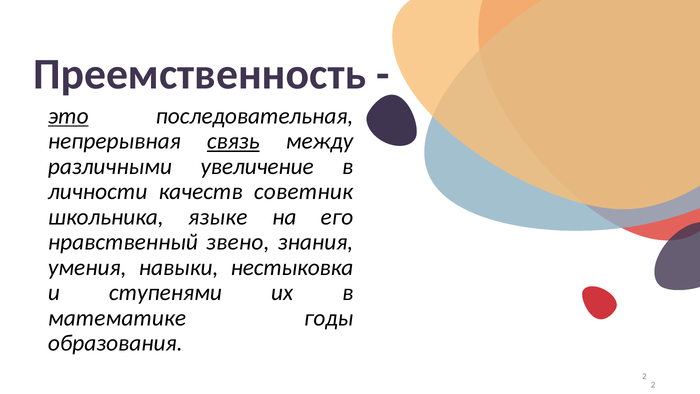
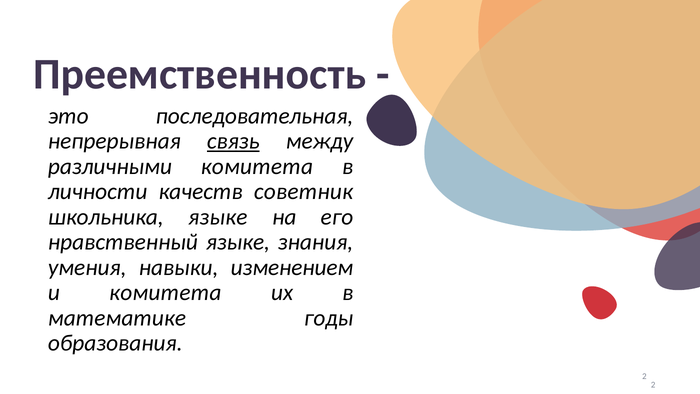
это underline: present -> none (68, 116)
различными увеличение: увеличение -> комитета (257, 166)
нравственный звено: звено -> языке (238, 242)
нестыковка: нестыковка -> изменением (292, 267)
и ступенями: ступенями -> комитета (165, 292)
